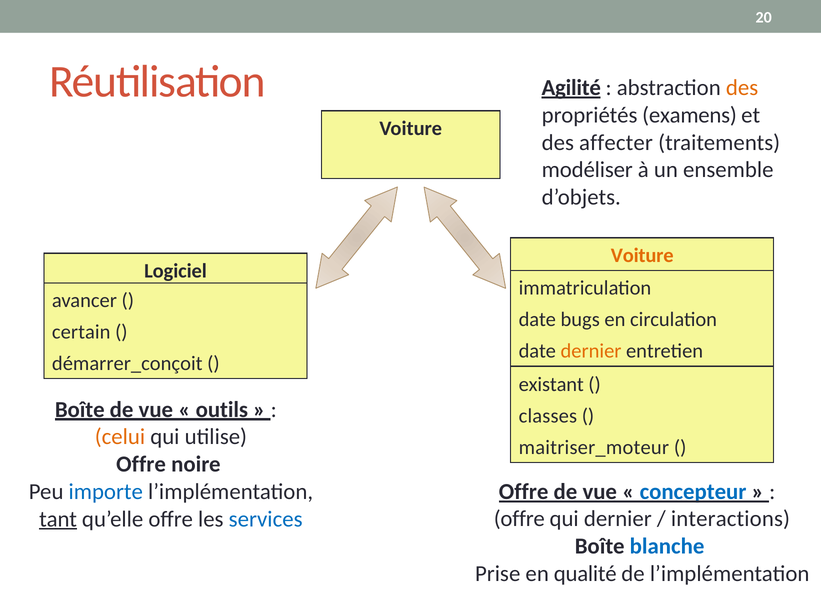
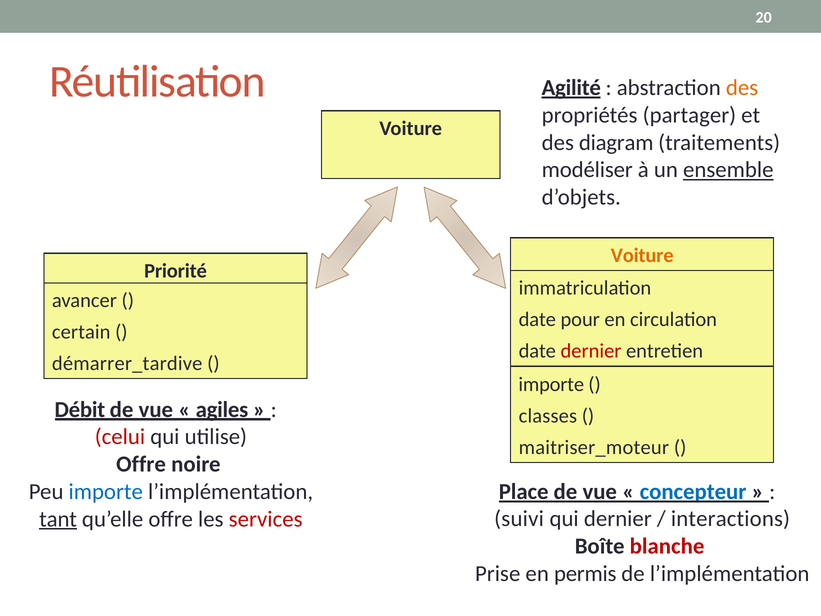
examens: examens -> partager (689, 115)
affecter: affecter -> diagram (616, 143)
ensemble underline: none -> present (728, 170)
Logiciel: Logiciel -> Priorité (176, 271)
bugs: bugs -> pour (580, 320)
dernier colour: orange -> red (591, 351)
démarrer_conçoit: démarrer_conçoit -> démarrer_tardive (127, 364)
existant: existant -> importe (551, 384)
Boîte: Boîte -> Débit (80, 409)
outils: outils -> agiles (222, 409)
celui colour: orange -> red (120, 437)
Offre: Offre -> Place (524, 491)
services colour: blue -> red (266, 519)
offre: offre -> suivi (519, 519)
blanche colour: blue -> red (667, 546)
qualité: qualité -> permis (585, 574)
